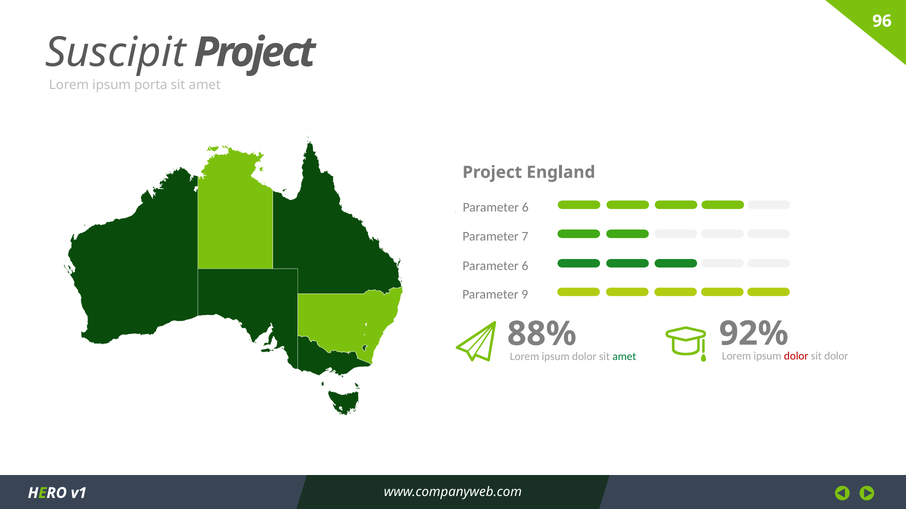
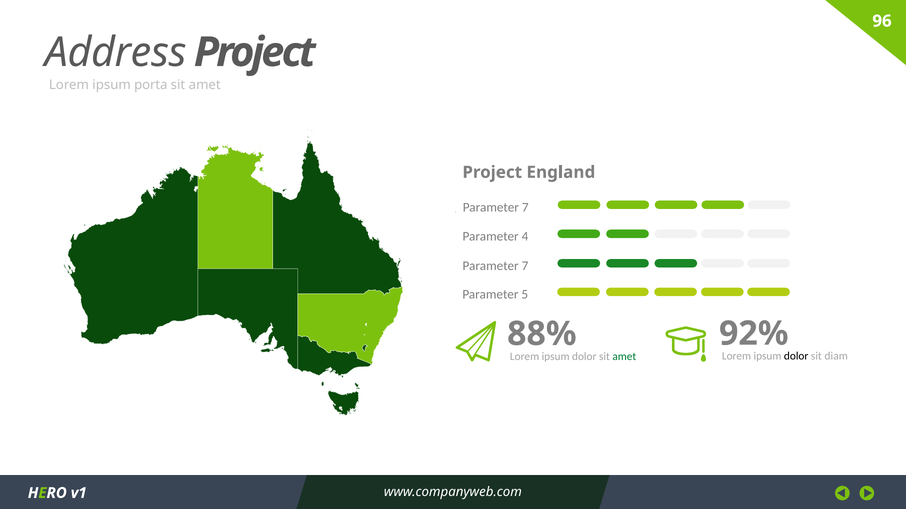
Suscipit: Suscipit -> Address (116, 52)
6: 6 -> 7 (525, 208)
7: 7 -> 4 (525, 237)
6: 6 -> 7 (525, 266)
9: 9 -> 5 (525, 295)
dolor colour: red -> black (796, 356)
sit dolor: dolor -> diam (836, 356)
